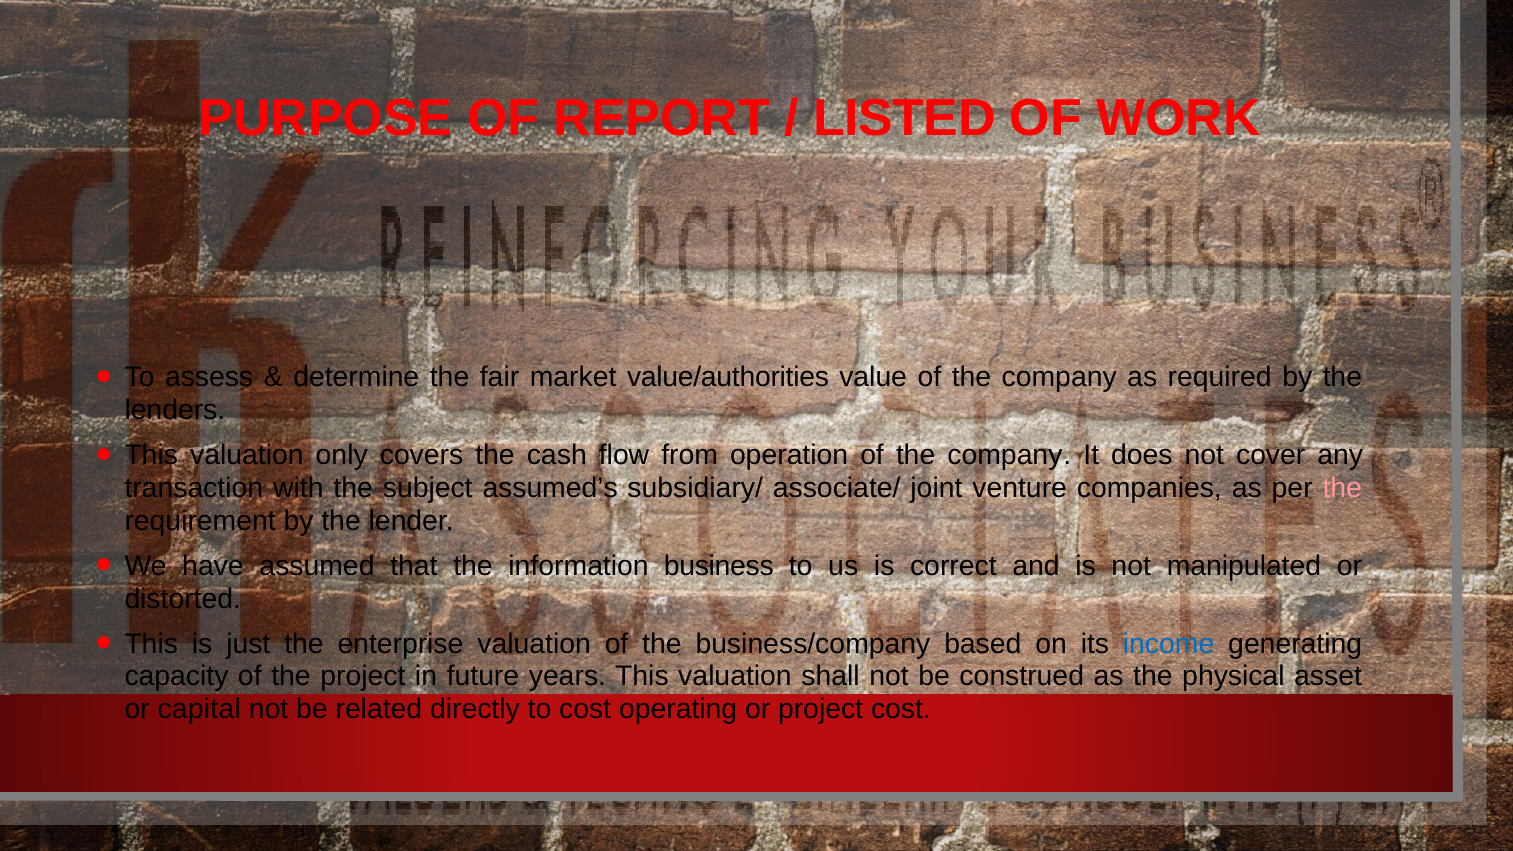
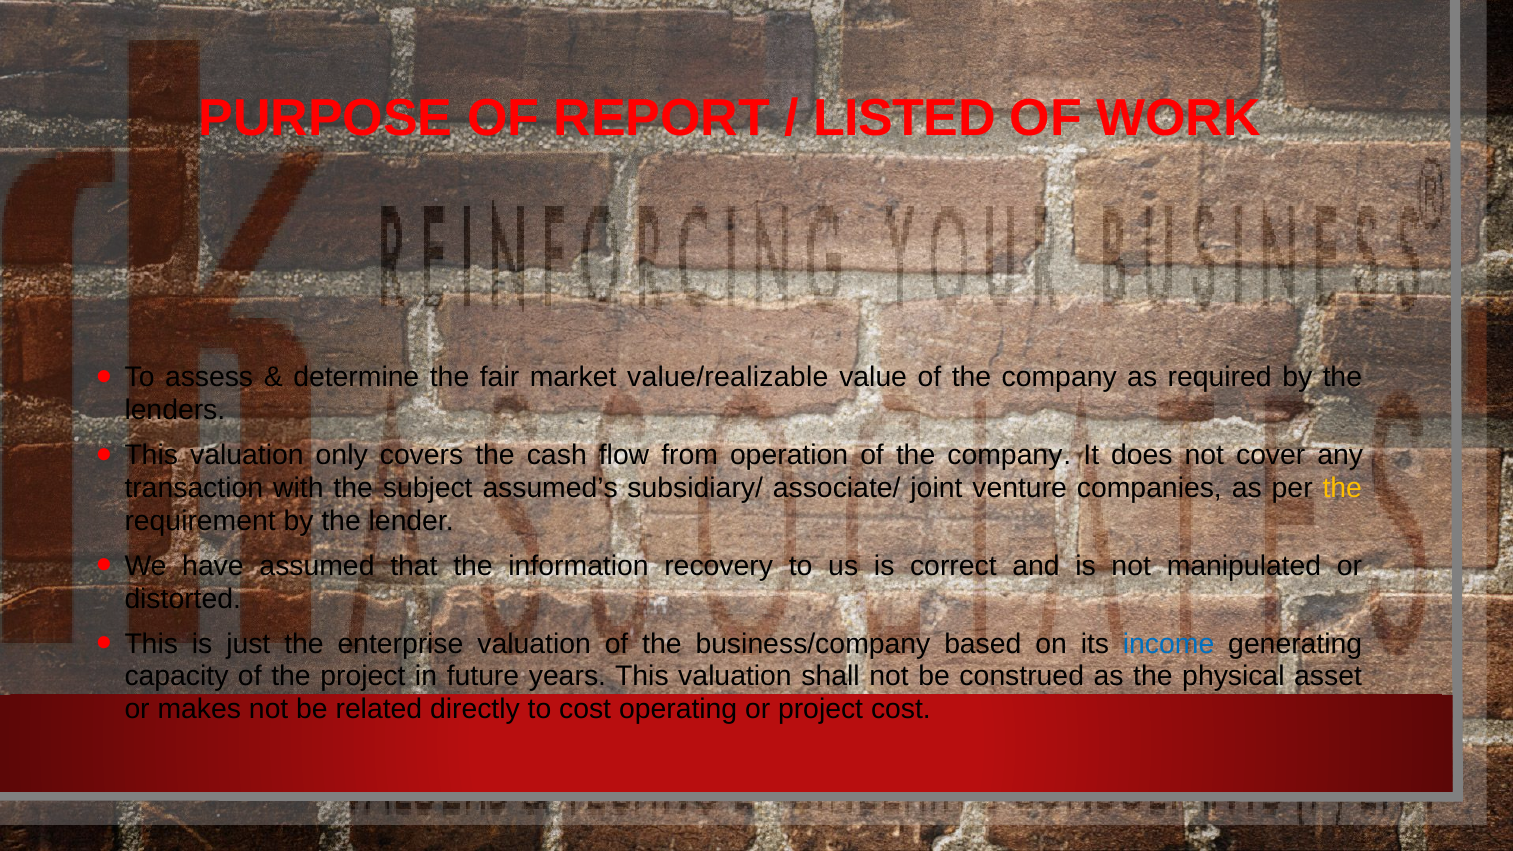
value/authorities: value/authorities -> value/realizable (728, 378)
the colour: pink -> yellow (1342, 488)
business: business -> recovery (719, 566)
capital: capital -> makes (199, 709)
